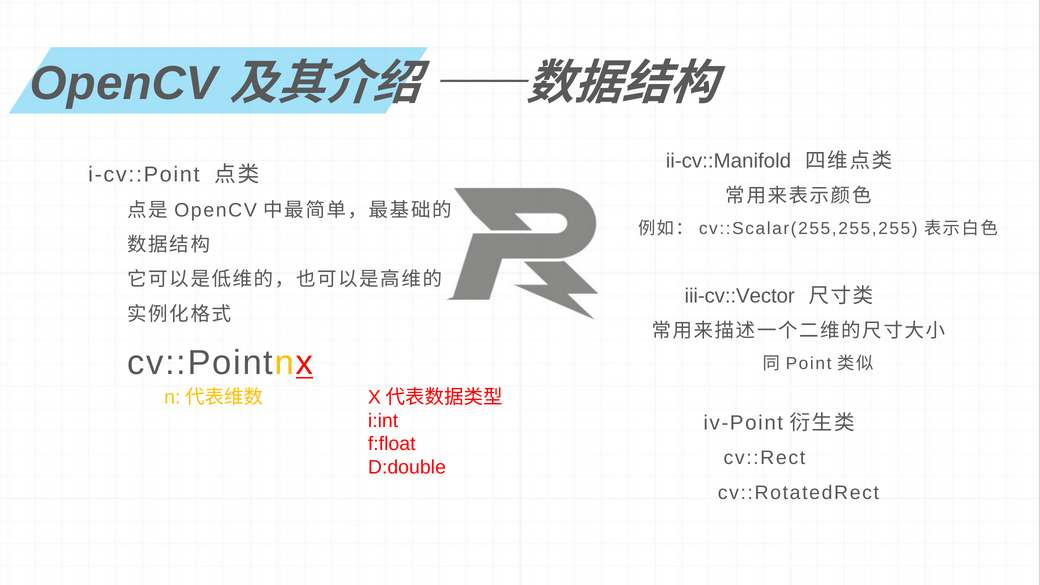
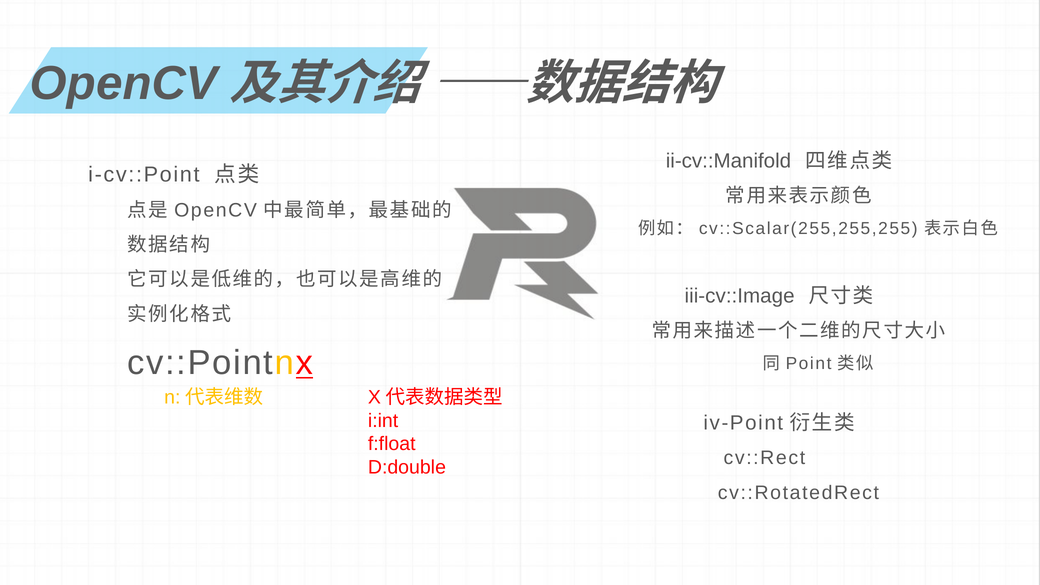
iii-cv::Vector: iii-cv::Vector -> iii-cv::Image (740, 296)
